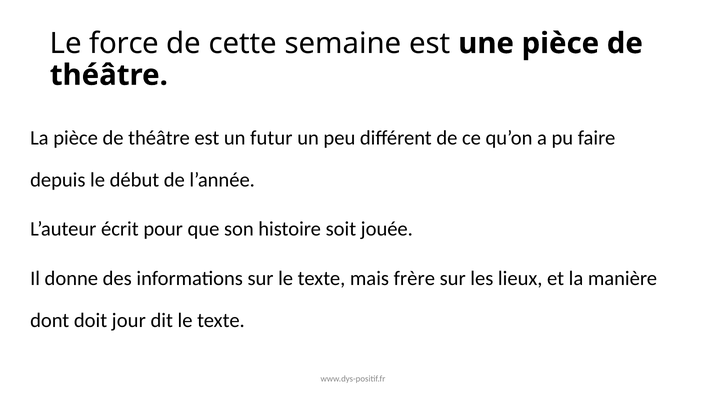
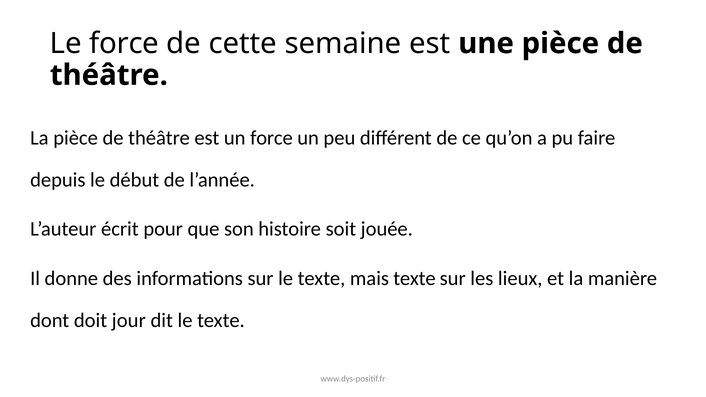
un futur: futur -> force (271, 138)
mais frère: frère -> texte (414, 278)
